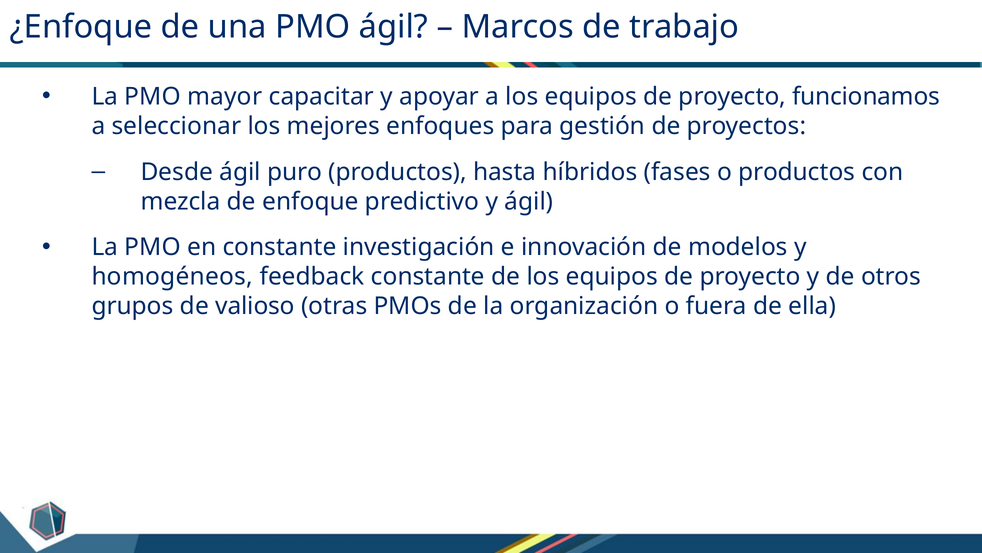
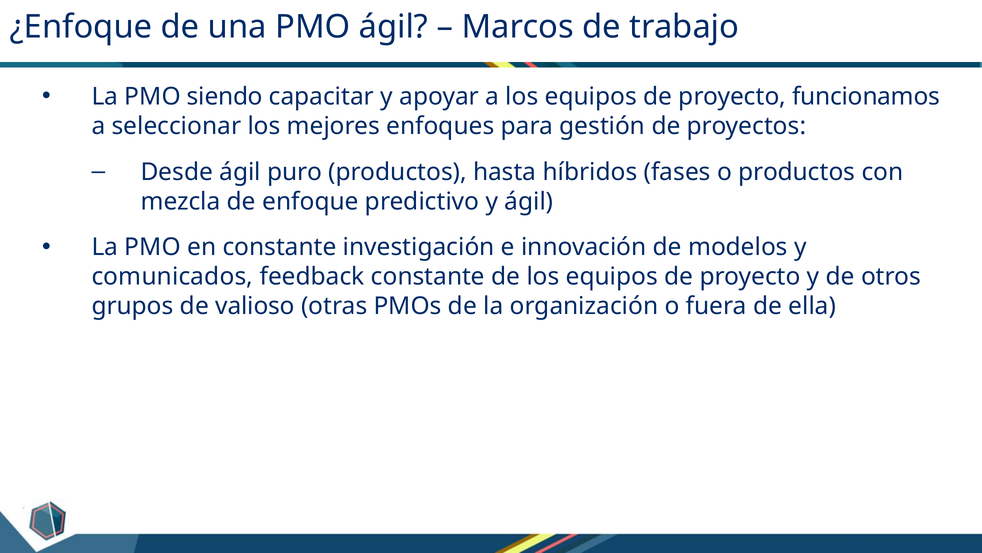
mayor: mayor -> siendo (225, 96)
homogéneos: homogéneos -> comunicados (172, 276)
